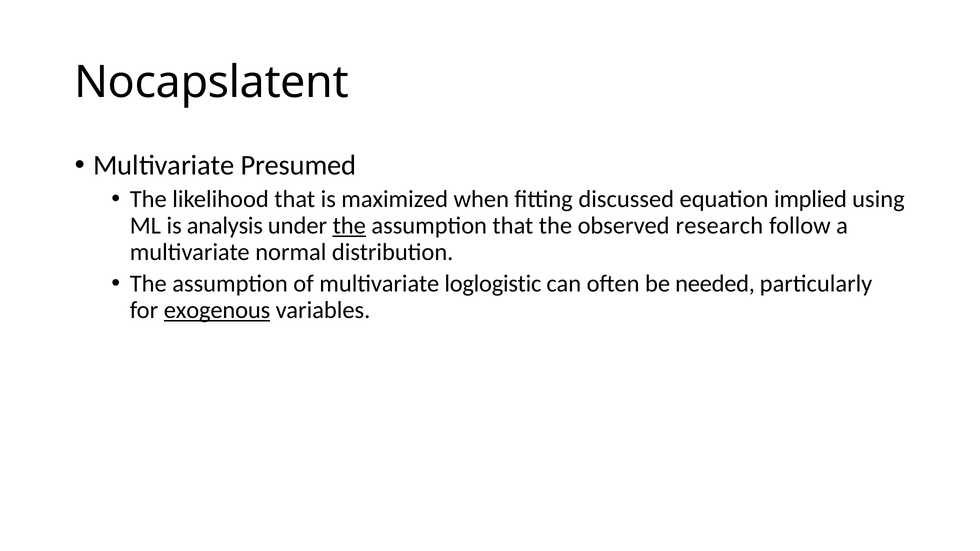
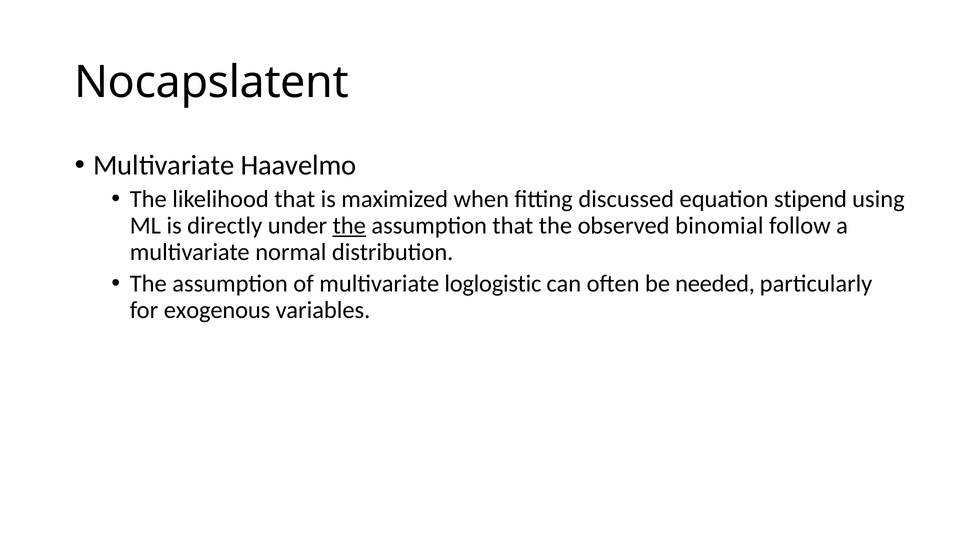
Presumed: Presumed -> Haavelmo (299, 166)
implied: implied -> stipend (810, 199)
analysis: analysis -> directly (225, 226)
research: research -> binomial (719, 226)
exogenous underline: present -> none (217, 310)
